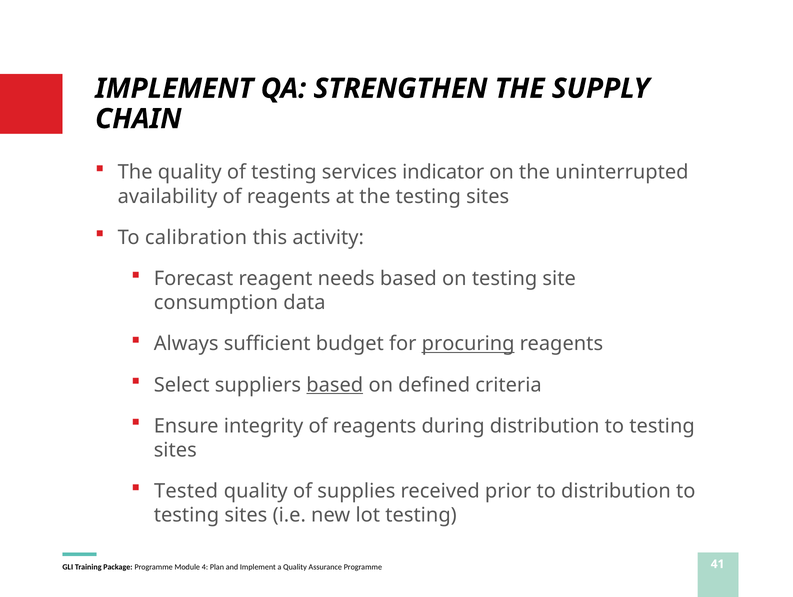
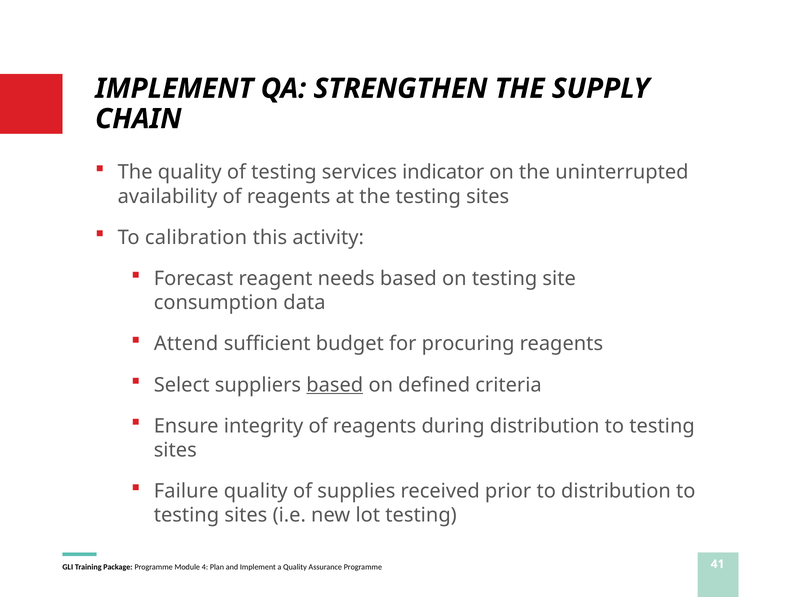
Always: Always -> Attend (186, 344)
procuring underline: present -> none (468, 344)
Tested: Tested -> Failure (186, 491)
